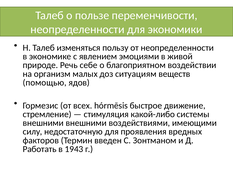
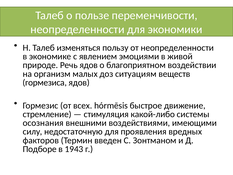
Речь себе: себе -> ядов (89, 65)
помощью: помощью -> гормезиса (45, 82)
внешними: внешними -> осознания (43, 123)
Работать: Работать -> Подборе (40, 149)
